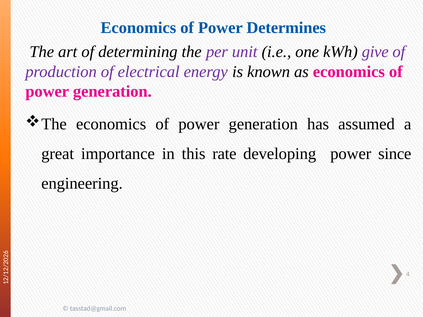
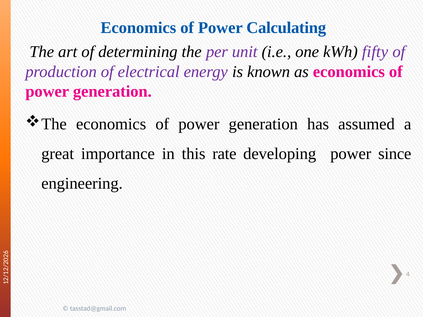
Determines: Determines -> Calculating (286, 28)
give: give -> fifty (375, 52)
